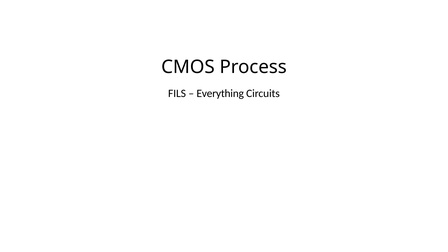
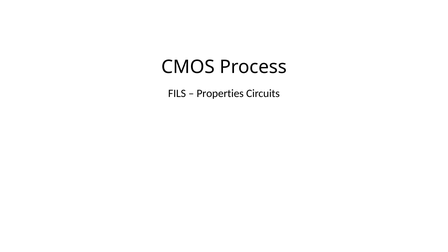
Everything: Everything -> Properties (220, 94)
